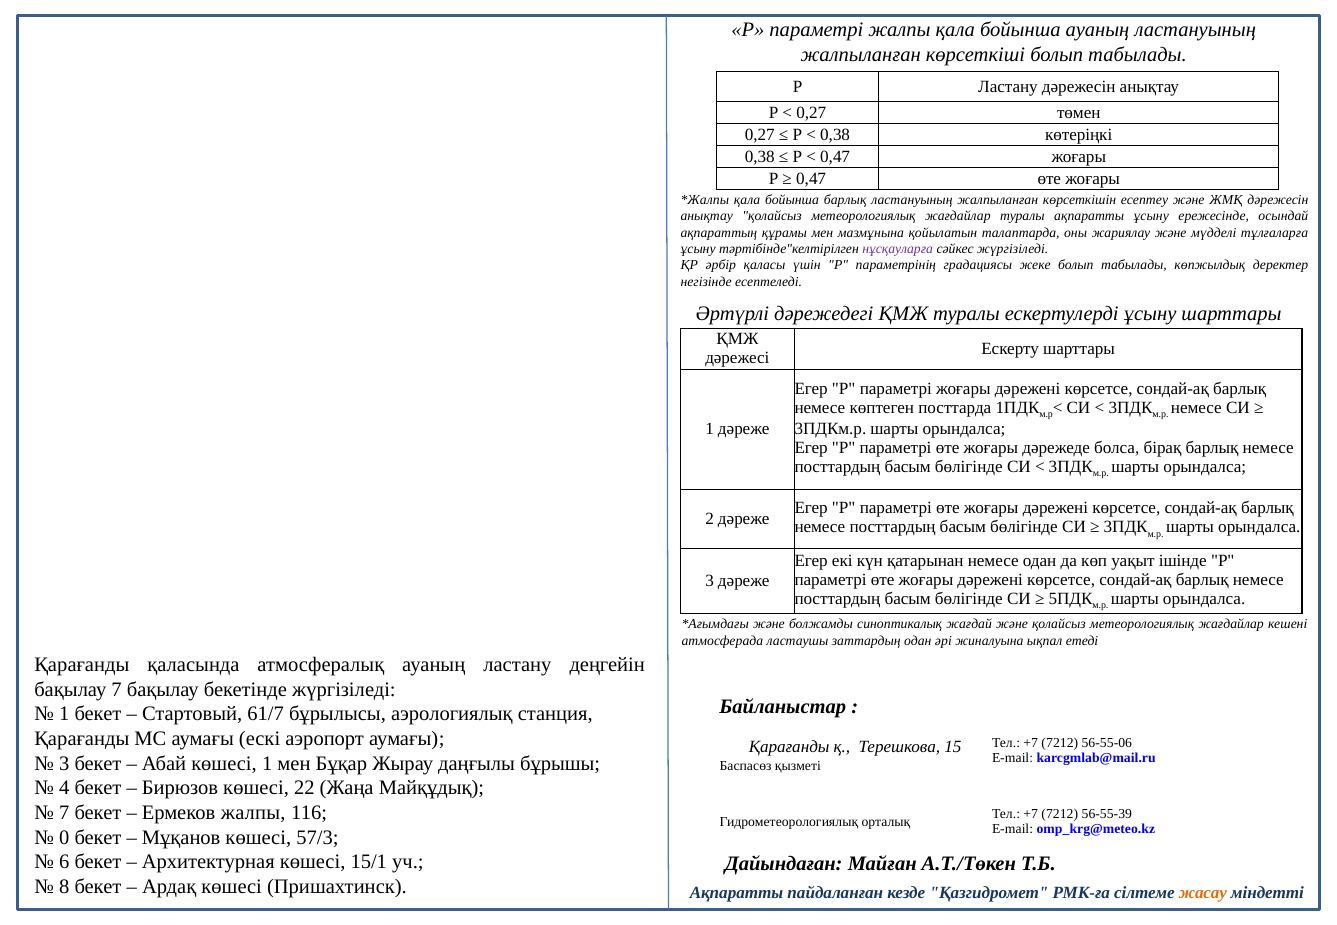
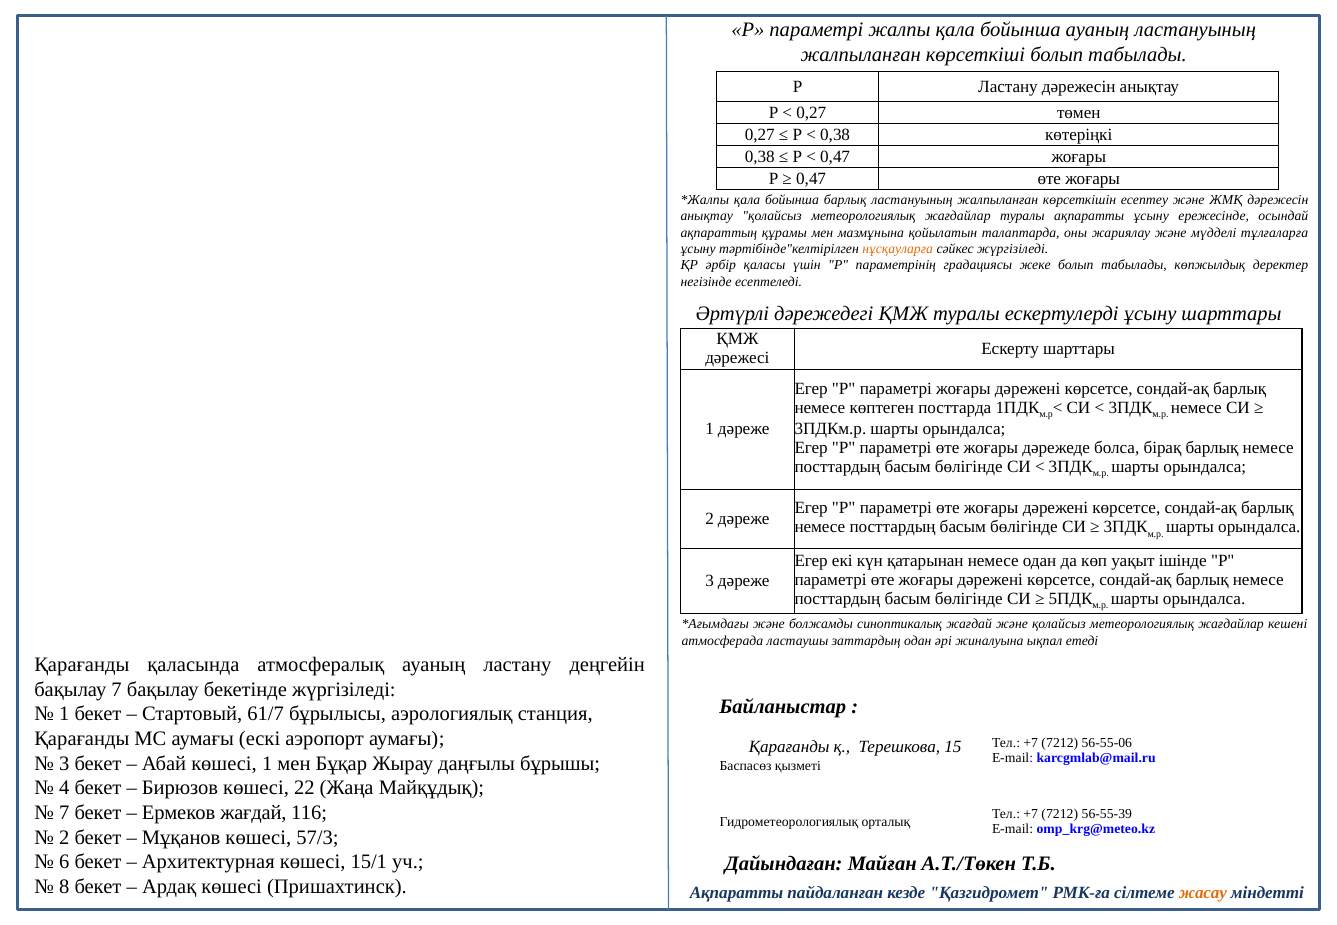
нұсқауларға colour: purple -> orange (898, 249)
Ермеков жалпы: жалпы -> жағдай (253, 813)
0: 0 -> 2 (64, 838)
